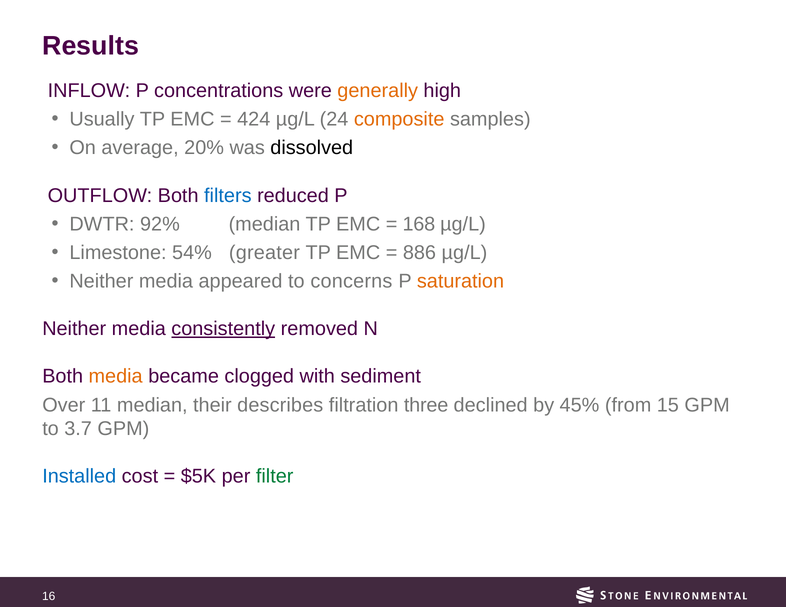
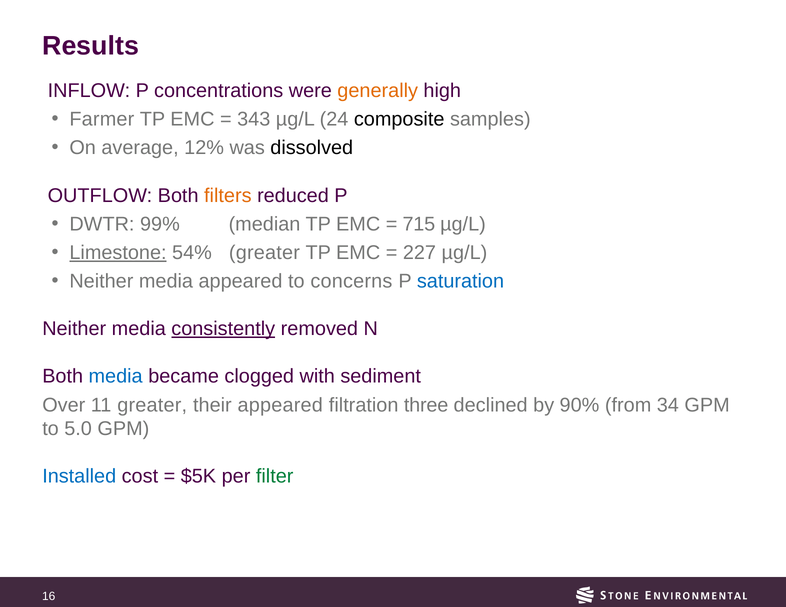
Usually: Usually -> Farmer (102, 119)
424: 424 -> 343 (254, 119)
composite colour: orange -> black (399, 119)
20%: 20% -> 12% (204, 148)
filters colour: blue -> orange (228, 196)
92%: 92% -> 99% (160, 224)
168: 168 -> 715 (419, 224)
Limestone underline: none -> present (118, 253)
886: 886 -> 227 (419, 253)
saturation colour: orange -> blue (460, 281)
media colour: orange -> blue (116, 377)
11 median: median -> greater (152, 405)
their describes: describes -> appeared (280, 405)
45%: 45% -> 90% (580, 405)
15: 15 -> 34 (668, 405)
3.7: 3.7 -> 5.0 (78, 429)
